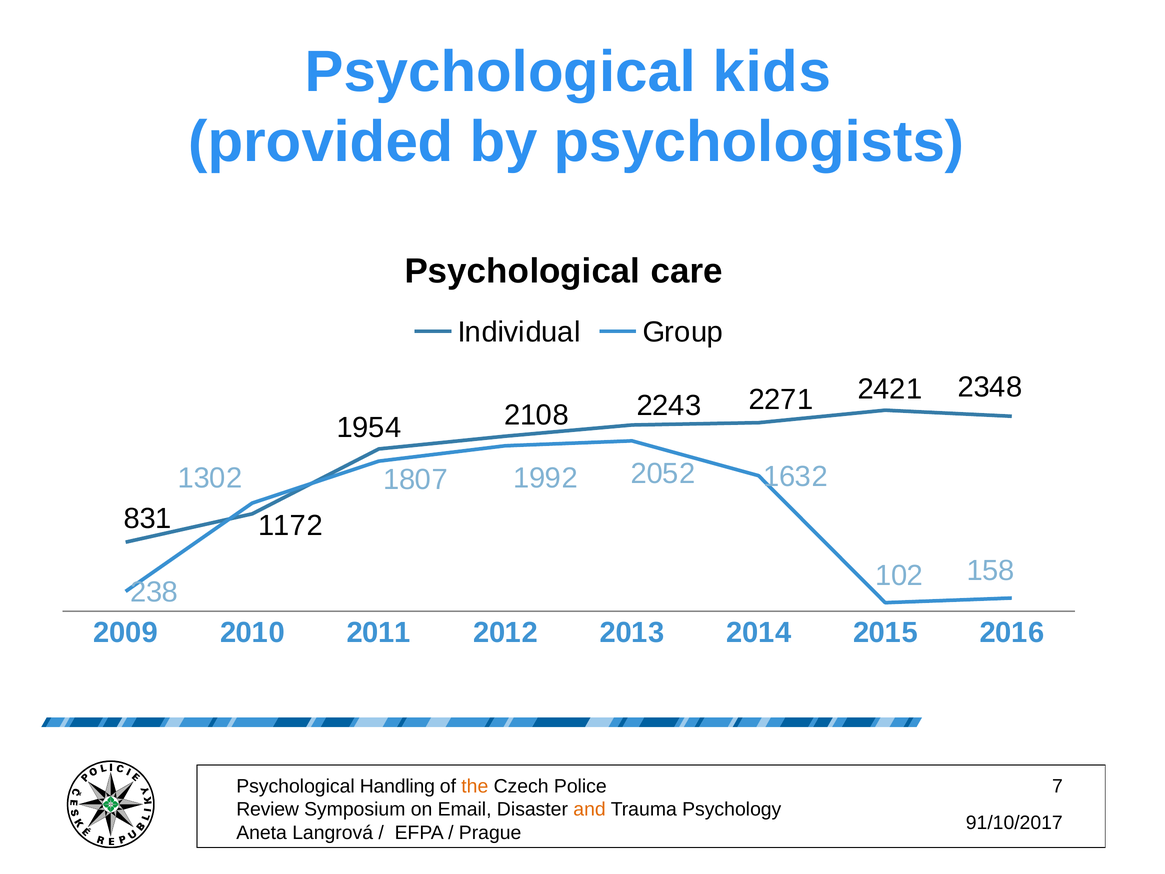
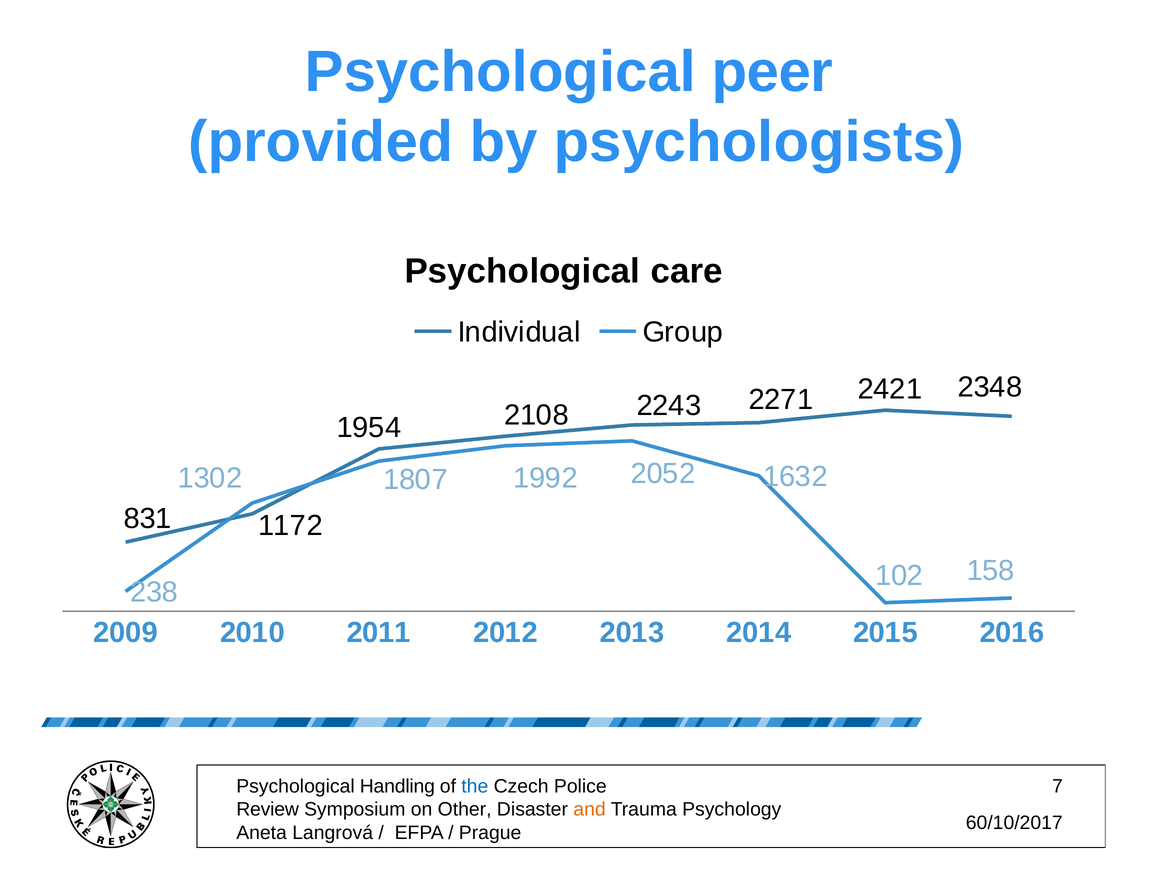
kids: kids -> peer (772, 72)
the colour: orange -> blue (475, 786)
Email: Email -> Other (465, 809)
91/10/2017: 91/10/2017 -> 60/10/2017 (1014, 823)
